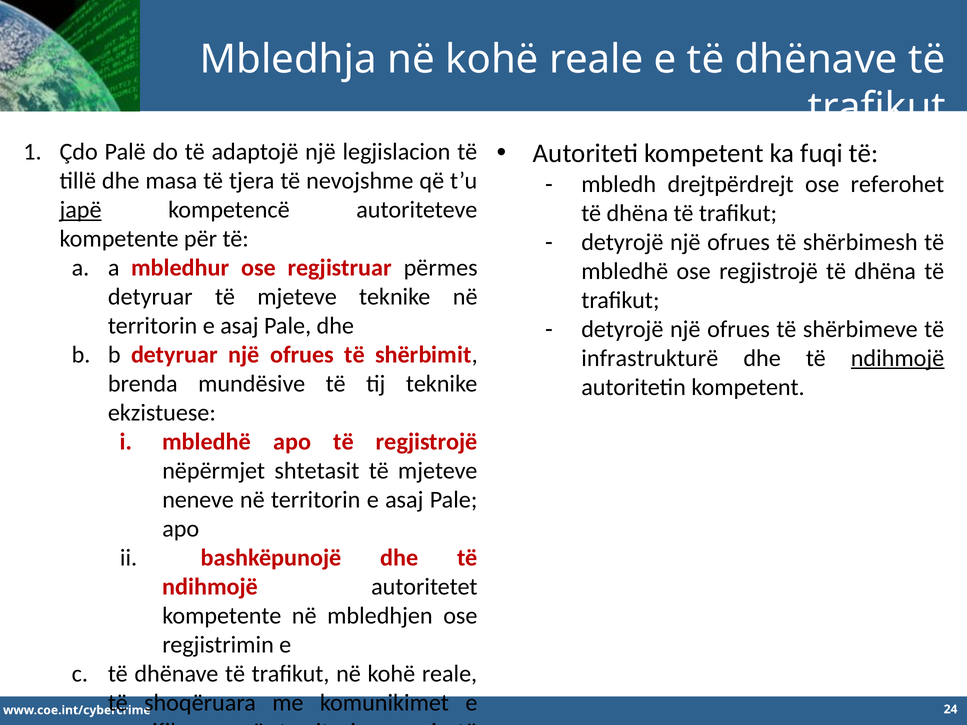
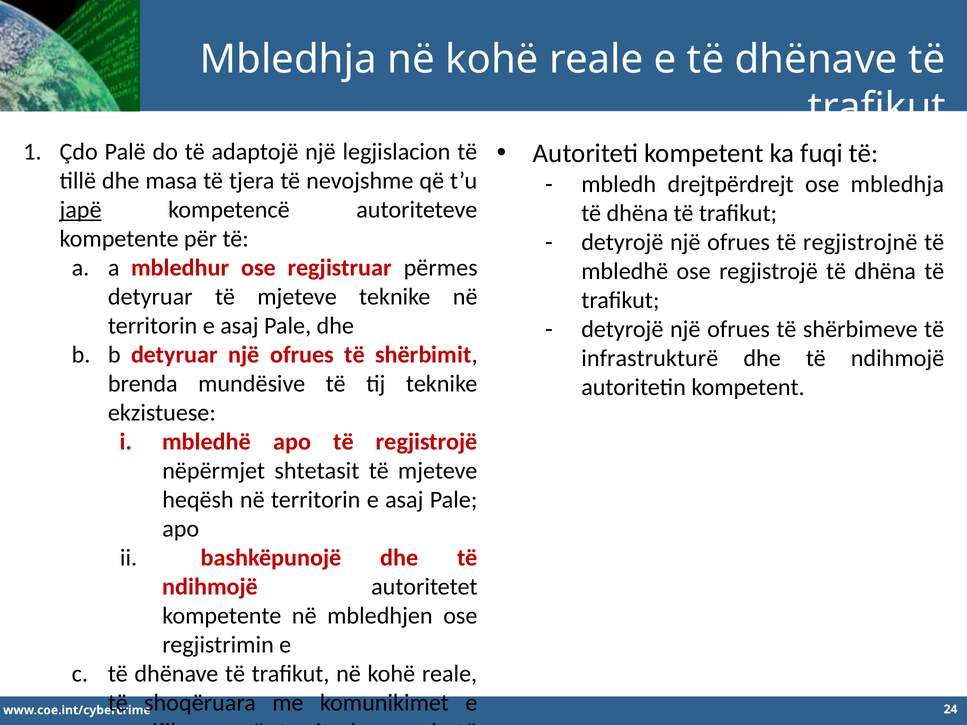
ose referohet: referohet -> mbledhja (897, 184)
shërbimesh: shërbimesh -> regjistrojnë (860, 242)
ndihmojë underline: present -> none (898, 358)
neneve: neneve -> heqësh (198, 500)
